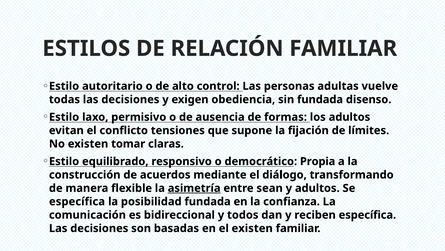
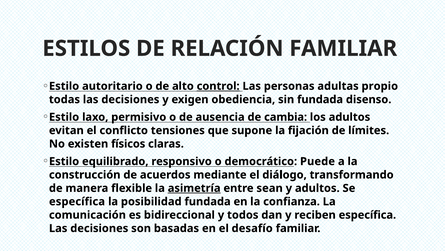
control underline: none -> present (218, 86)
vuelve: vuelve -> propio (380, 86)
formas: formas -> cambia (286, 117)
tomar: tomar -> físicos (128, 143)
Propia: Propia -> Puede (317, 161)
el existen: existen -> desafío (252, 228)
